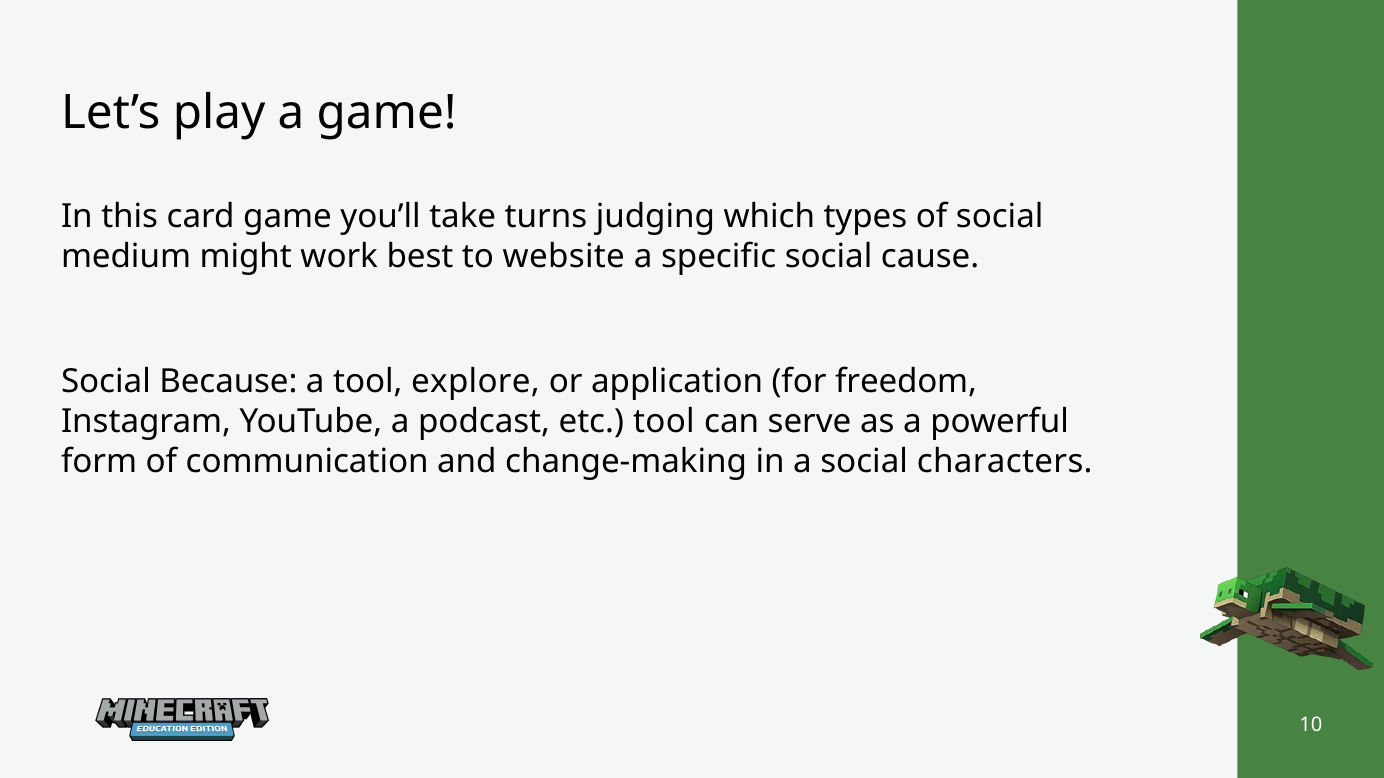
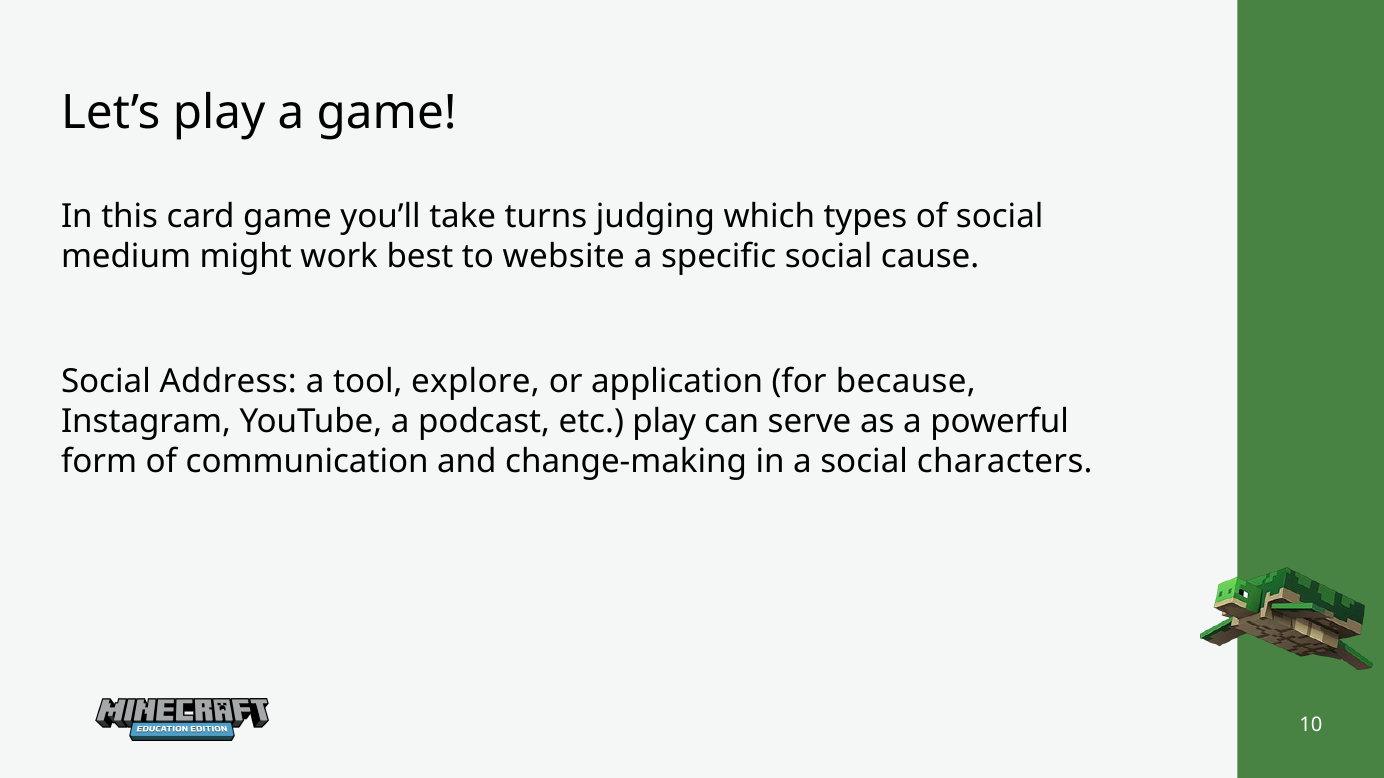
Because: Because -> Address (228, 382)
freedom: freedom -> because (906, 382)
etc tool: tool -> play (664, 422)
